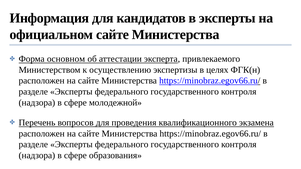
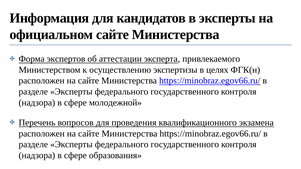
основном: основном -> экспертов (66, 59)
